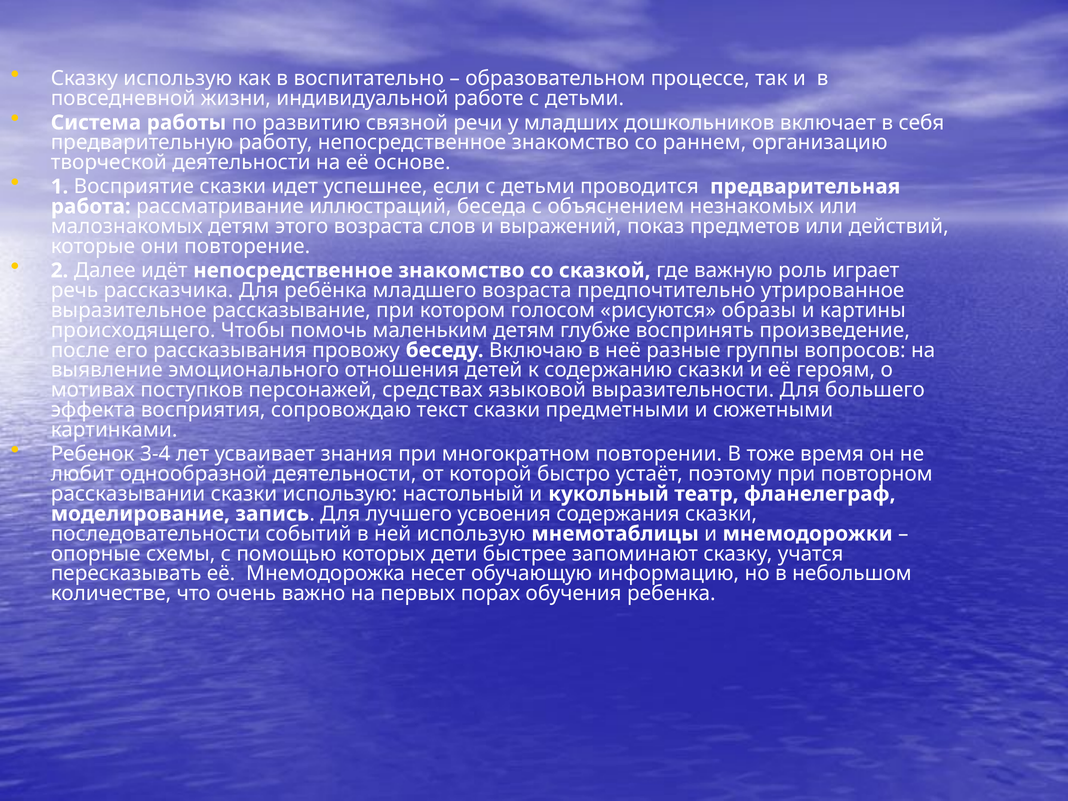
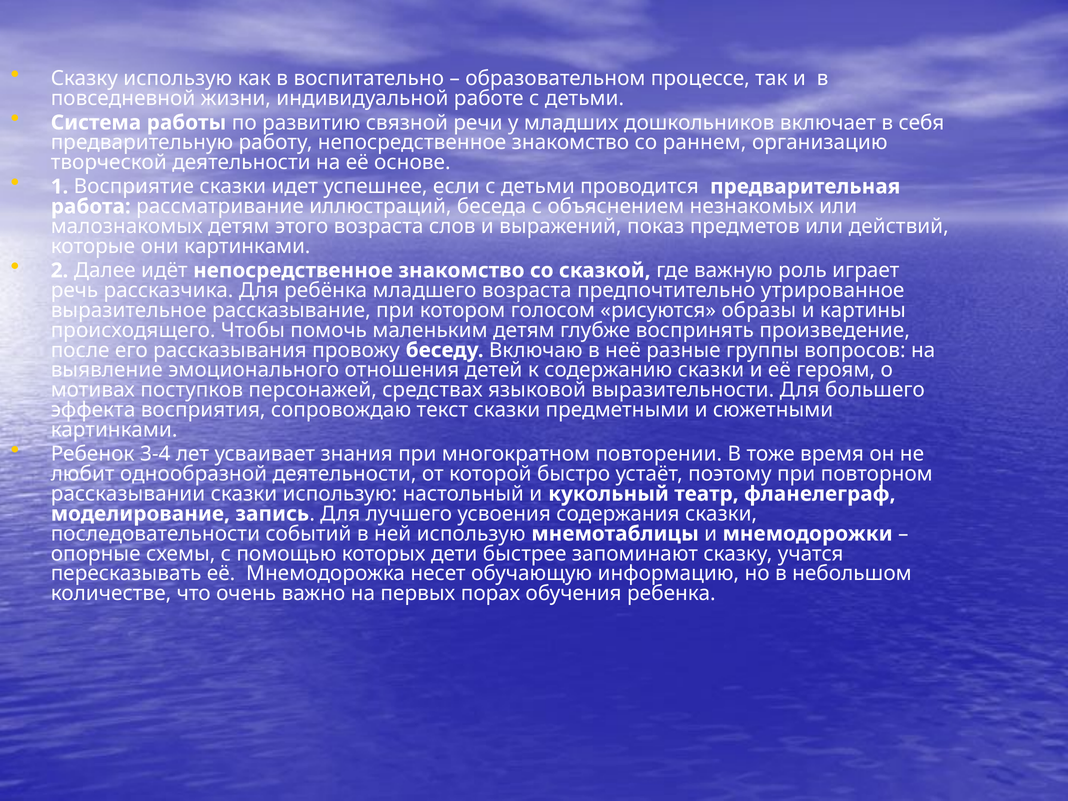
они повторение: повторение -> картинками (247, 246)
